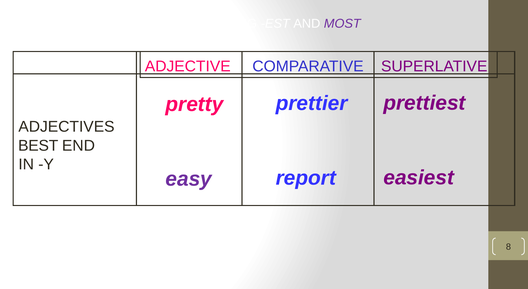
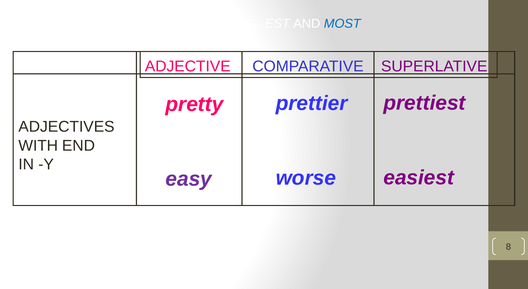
MOST colour: purple -> blue (342, 24)
BEST: BEST -> WITH (38, 146)
report: report -> worse (306, 178)
